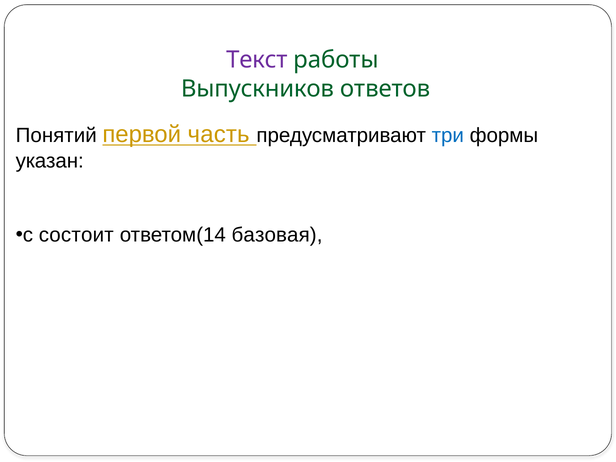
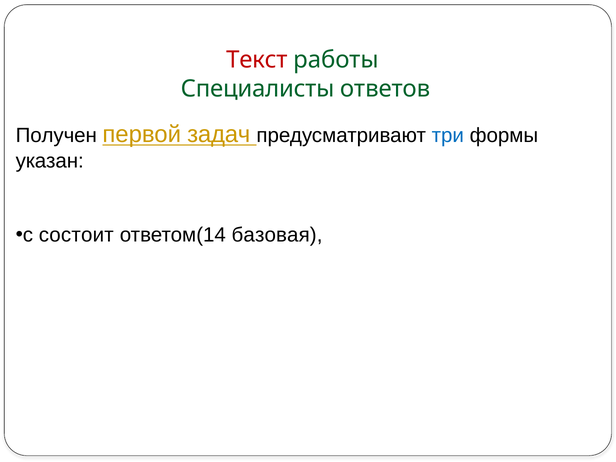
Текст colour: purple -> red (257, 60)
Выпускников: Выпускников -> Специалисты (258, 89)
Понятий: Понятий -> Получен (56, 136)
часть: часть -> задач (219, 135)
